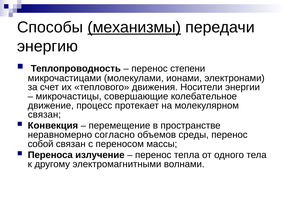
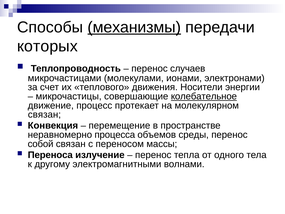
энергию: энергию -> которых (47, 46)
степени: степени -> случаев (188, 69)
колебательное underline: none -> present (204, 96)
согласно: согласно -> процесса (115, 135)
